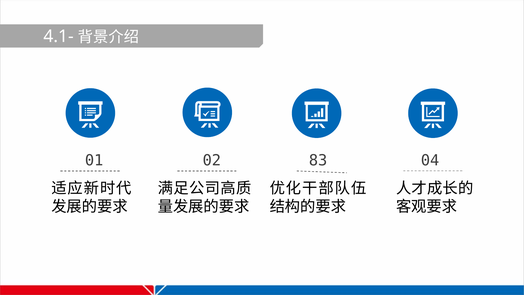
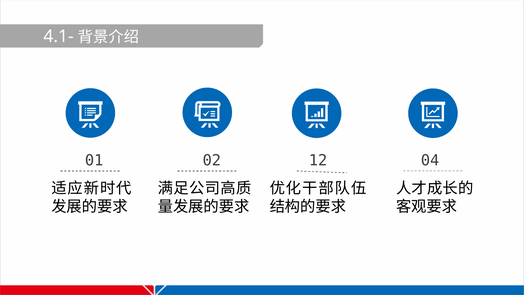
83: 83 -> 12 (318, 160)
